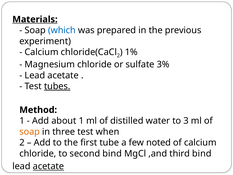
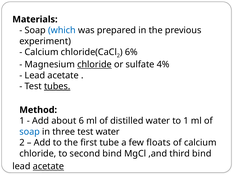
Materials underline: present -> none (35, 19)
1%: 1% -> 6% (131, 52)
chloride underline: none -> present (94, 64)
3%: 3% -> 4% (163, 64)
about 1: 1 -> 6 (81, 121)
to 3: 3 -> 1 (186, 121)
soap colour: orange -> blue (30, 132)
test when: when -> water (108, 132)
noted: noted -> floats (158, 142)
